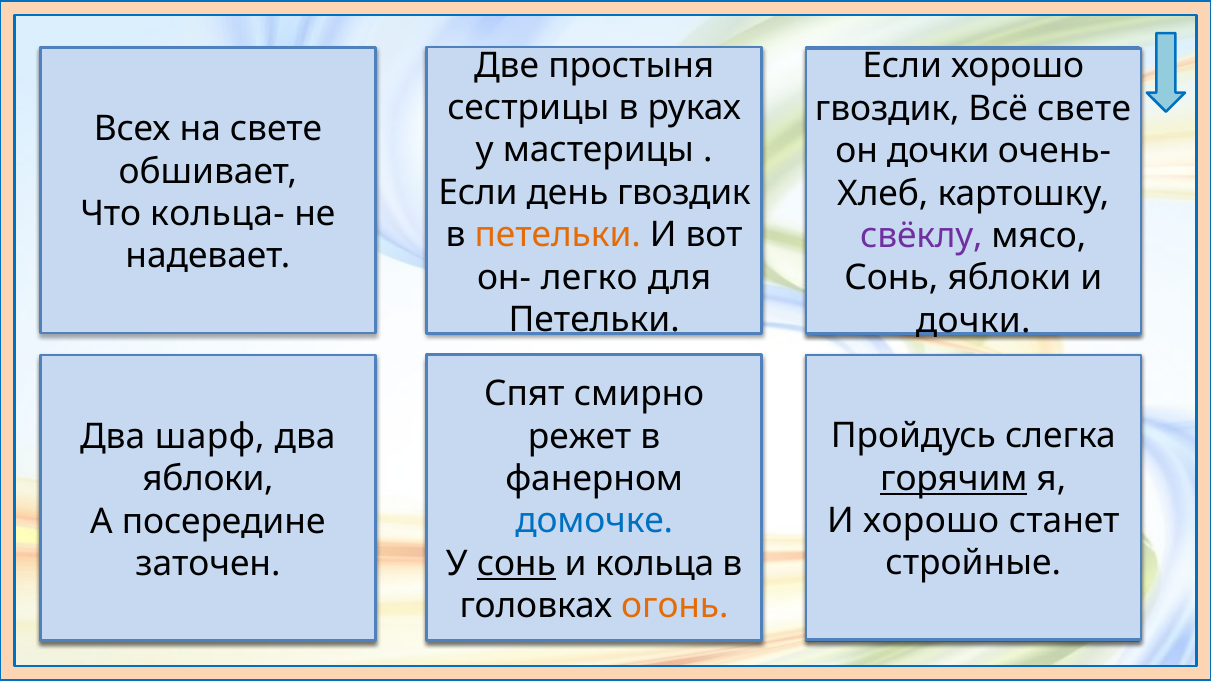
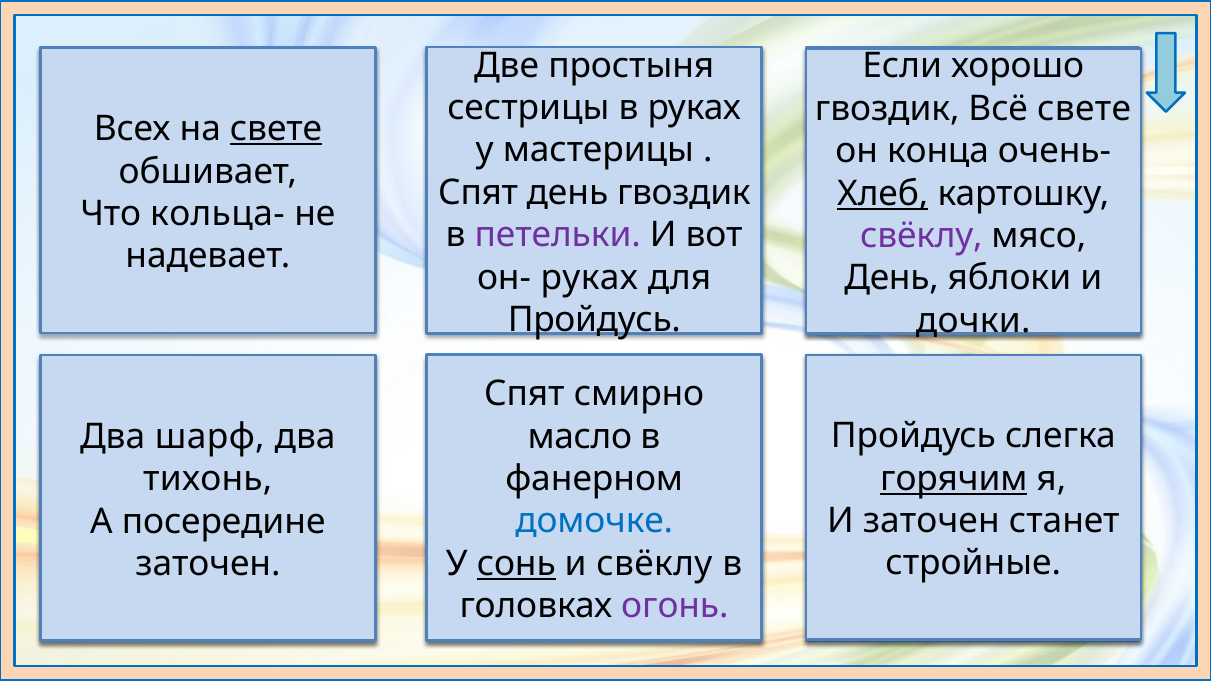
свете underline: none -> present (276, 129)
он дочки: дочки -> конца (938, 151)
Если: Если -> Спят (478, 193)
Хлеб underline: none -> present (883, 194)
петельки colour: orange -> purple (558, 235)
он- легко: легко -> руках (589, 278)
Сонь: Сонь -> День (892, 278)
Петельки: Петельки -> Пройдусь (594, 320)
режет: режет -> масло (580, 437)
яблоки: яблоки -> тихонь (208, 479)
И хорошо: хорошо -> заточен (931, 521)
и кольца: кольца -> свёклу (654, 564)
огонь colour: orange -> purple (675, 606)
